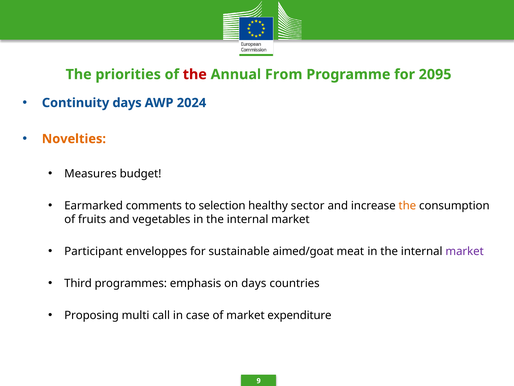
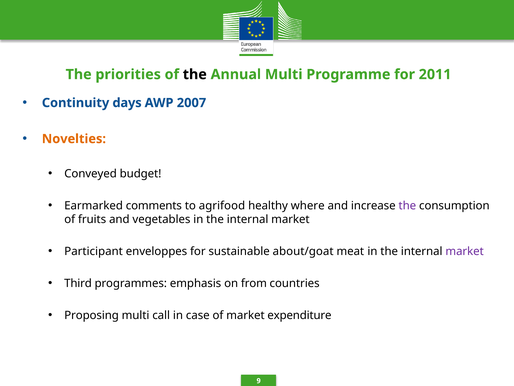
the colour: red -> black (195, 74)
Annual From: From -> Multi (284, 74)
2095: 2095 -> 2011 (435, 74)
2024: 2024 -> 2007 (191, 103)
Measures: Measures -> Conveyed (91, 173)
selection: selection -> agrifood (222, 205)
sector: sector -> where (308, 205)
the colour: orange -> purple (407, 205)
aimed/goat: aimed/goat -> about/goat (303, 251)
on days: days -> from (254, 283)
